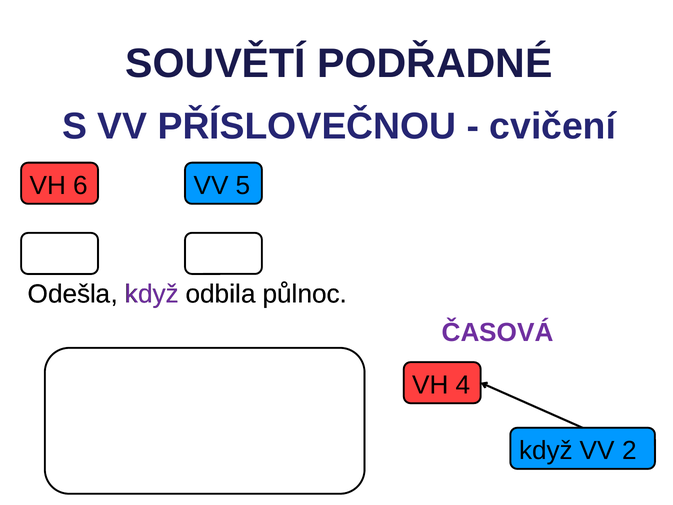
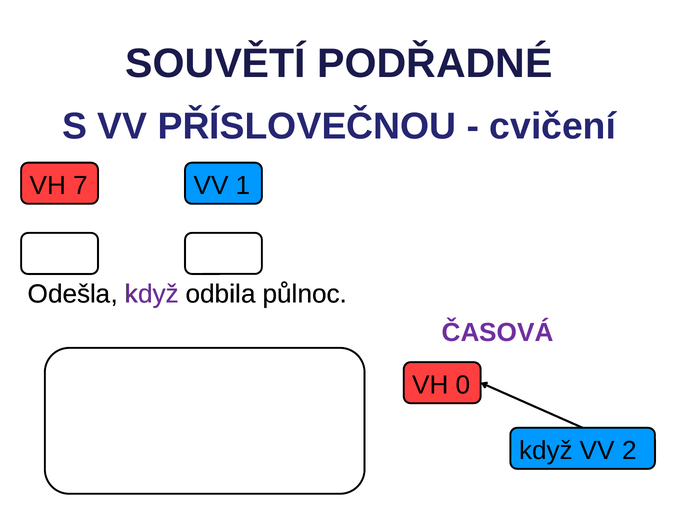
6: 6 -> 7 (81, 185)
5: 5 -> 1 (243, 185)
4: 4 -> 0 (463, 385)
